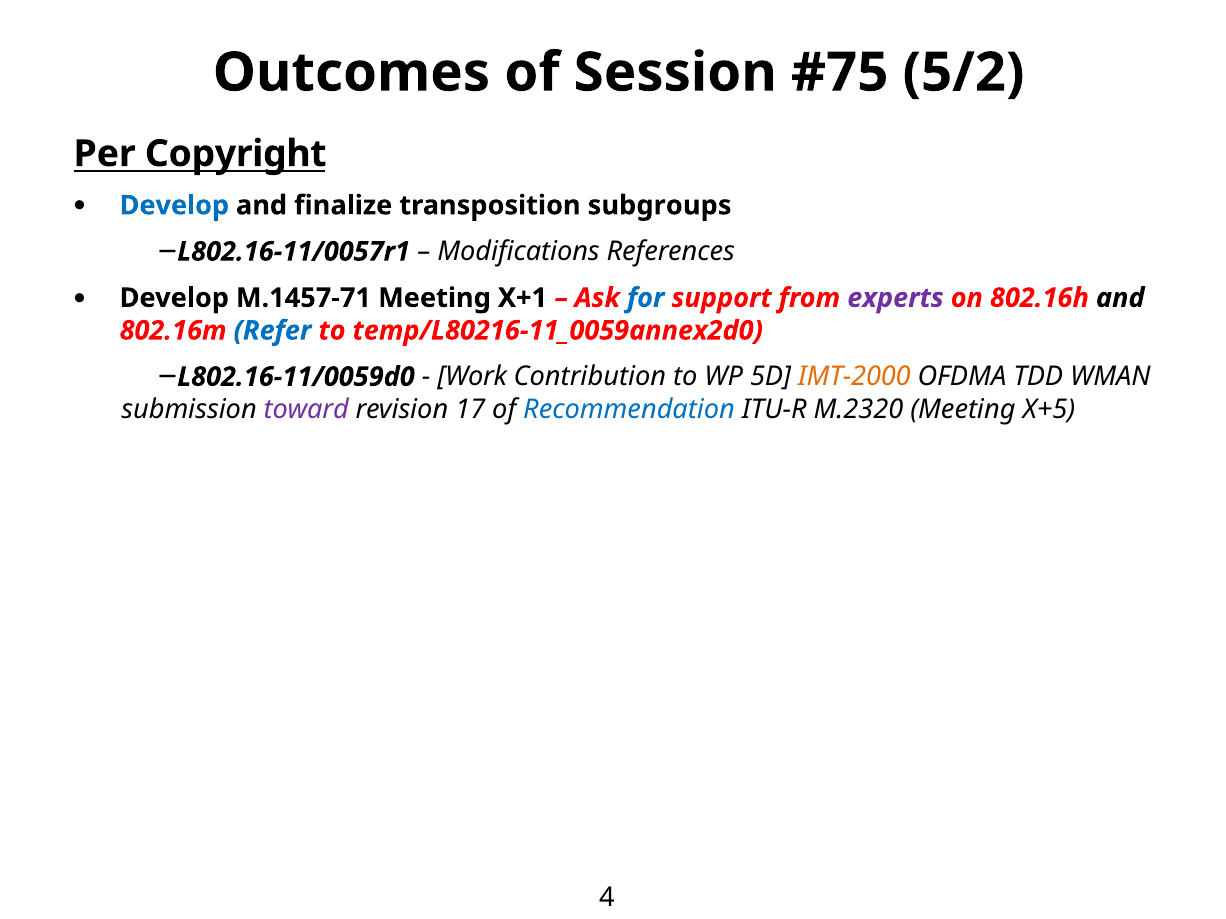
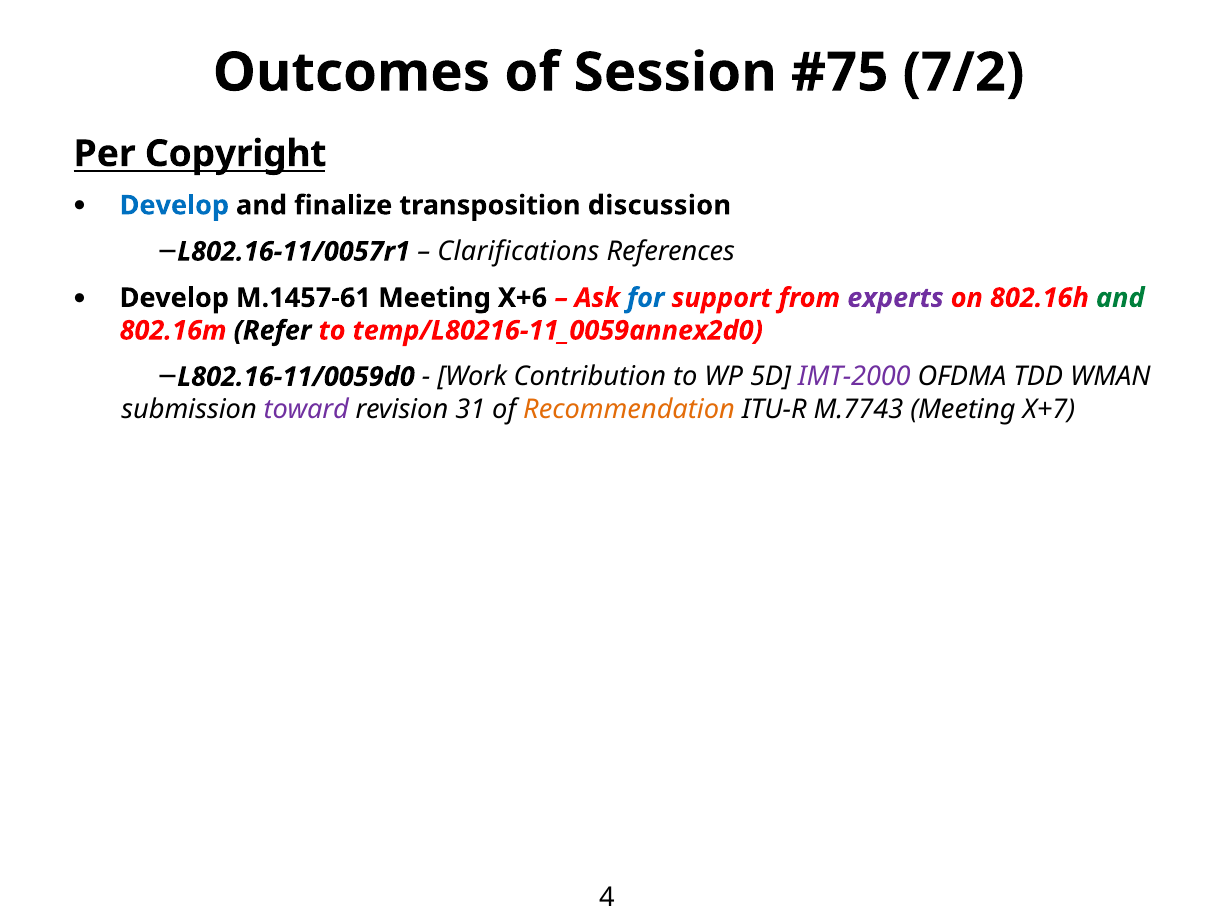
5/2: 5/2 -> 7/2 (964, 73)
subgroups: subgroups -> discussion (659, 206)
Modifications: Modifications -> Clarifications (518, 252)
M.1457-71: M.1457-71 -> M.1457-61 (304, 298)
X+1: X+1 -> X+6 (523, 298)
and colour: black -> green (1120, 298)
Refer colour: blue -> black (273, 331)
IMT-2000 colour: orange -> purple (854, 377)
17: 17 -> 31 (470, 410)
Recommendation colour: blue -> orange (629, 410)
M.2320: M.2320 -> M.7743 (858, 410)
X+5: X+5 -> X+7 (1049, 410)
